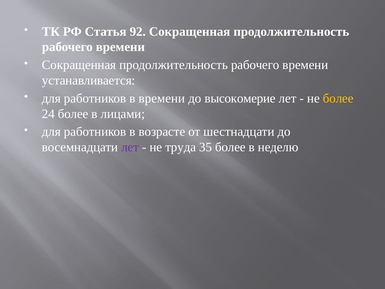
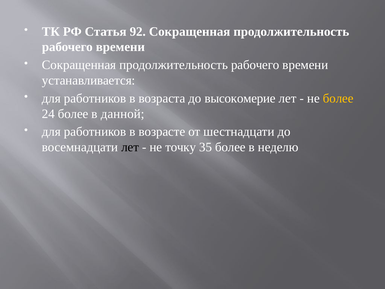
в времени: времени -> возраста (162, 98)
лицами: лицами -> данной (123, 114)
лет colour: purple -> black (130, 147)
труда: труда -> точку (181, 147)
